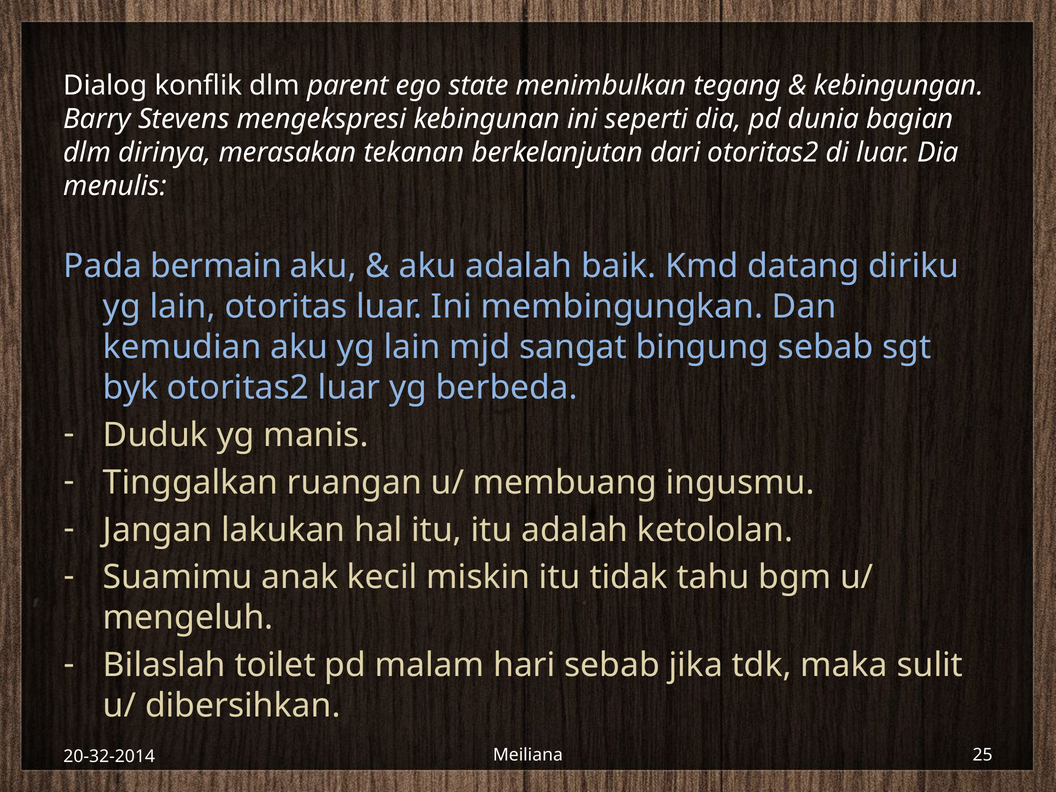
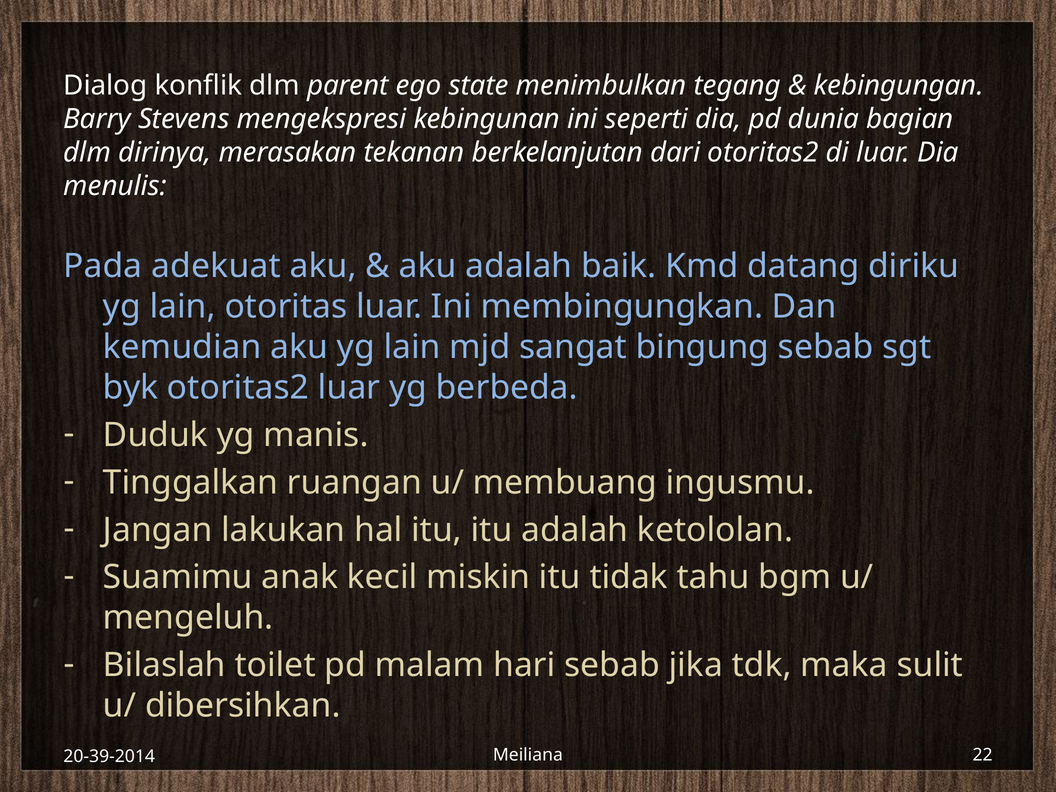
bermain: bermain -> adekuat (216, 266)
25: 25 -> 22 (983, 755)
20-32-2014: 20-32-2014 -> 20-39-2014 (109, 756)
